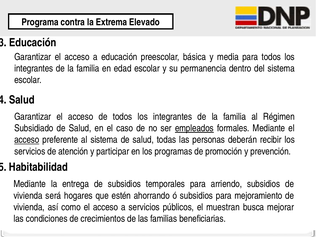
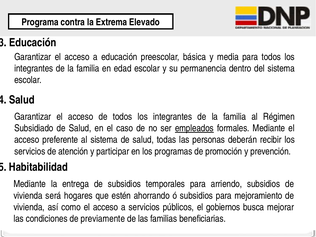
acceso underline: present -> none (27, 140)
muestran: muestran -> gobiernos (223, 207)
crecimientos: crecimientos -> previamente (103, 219)
